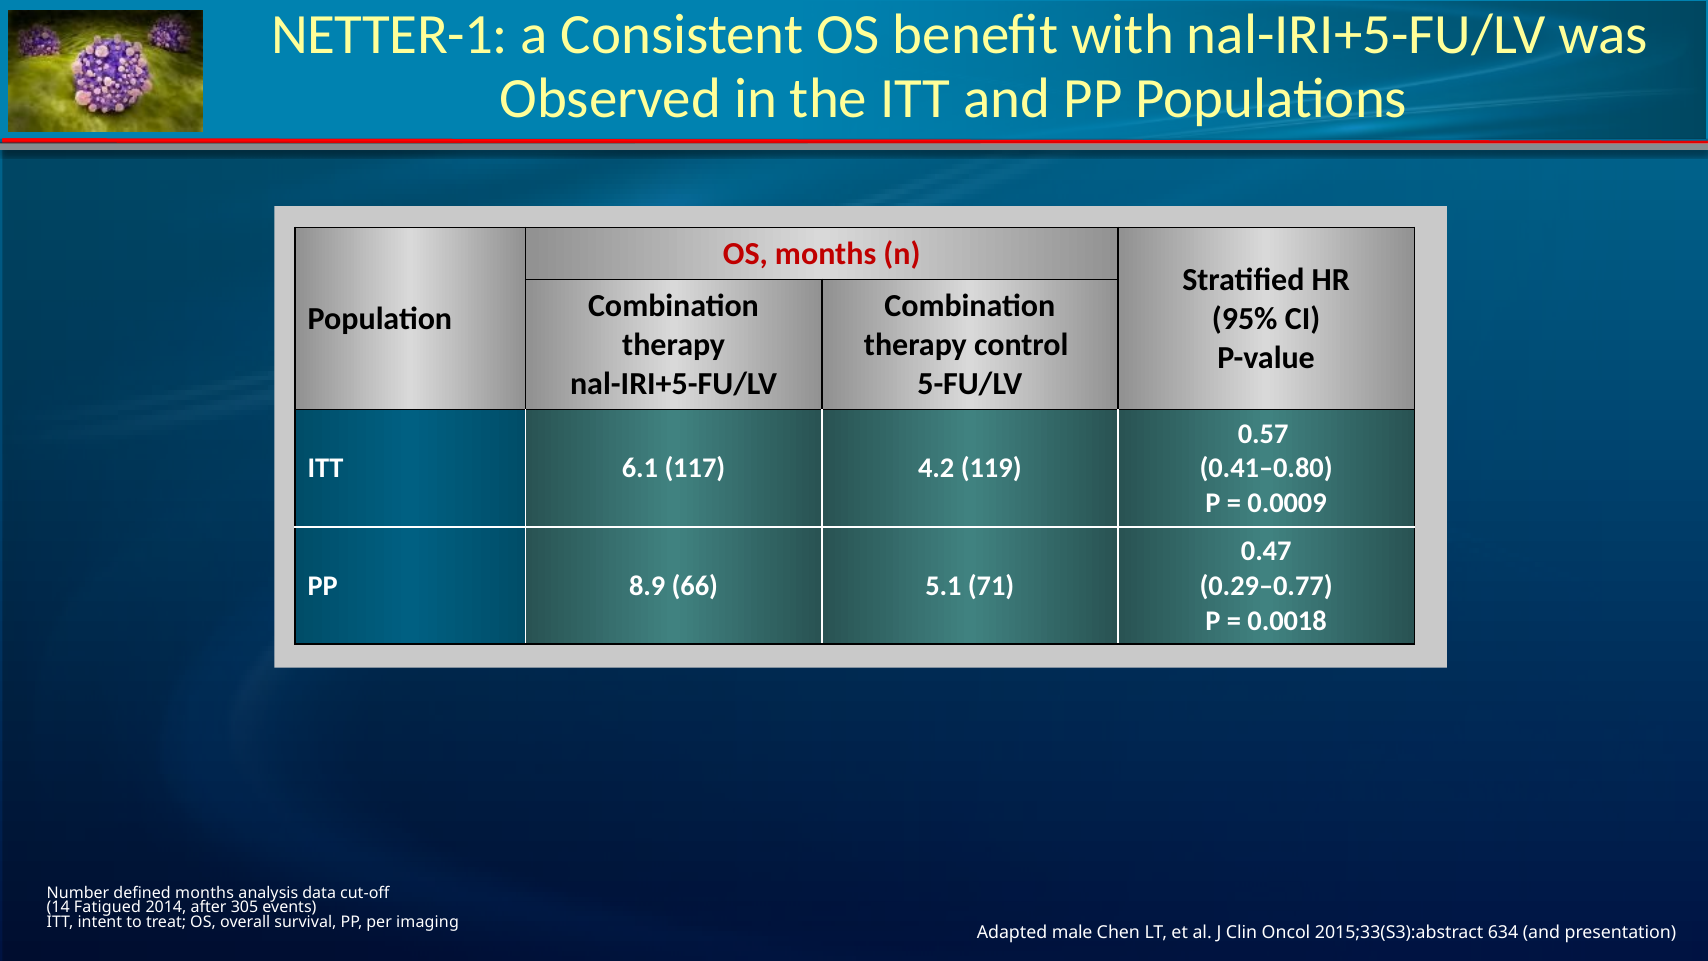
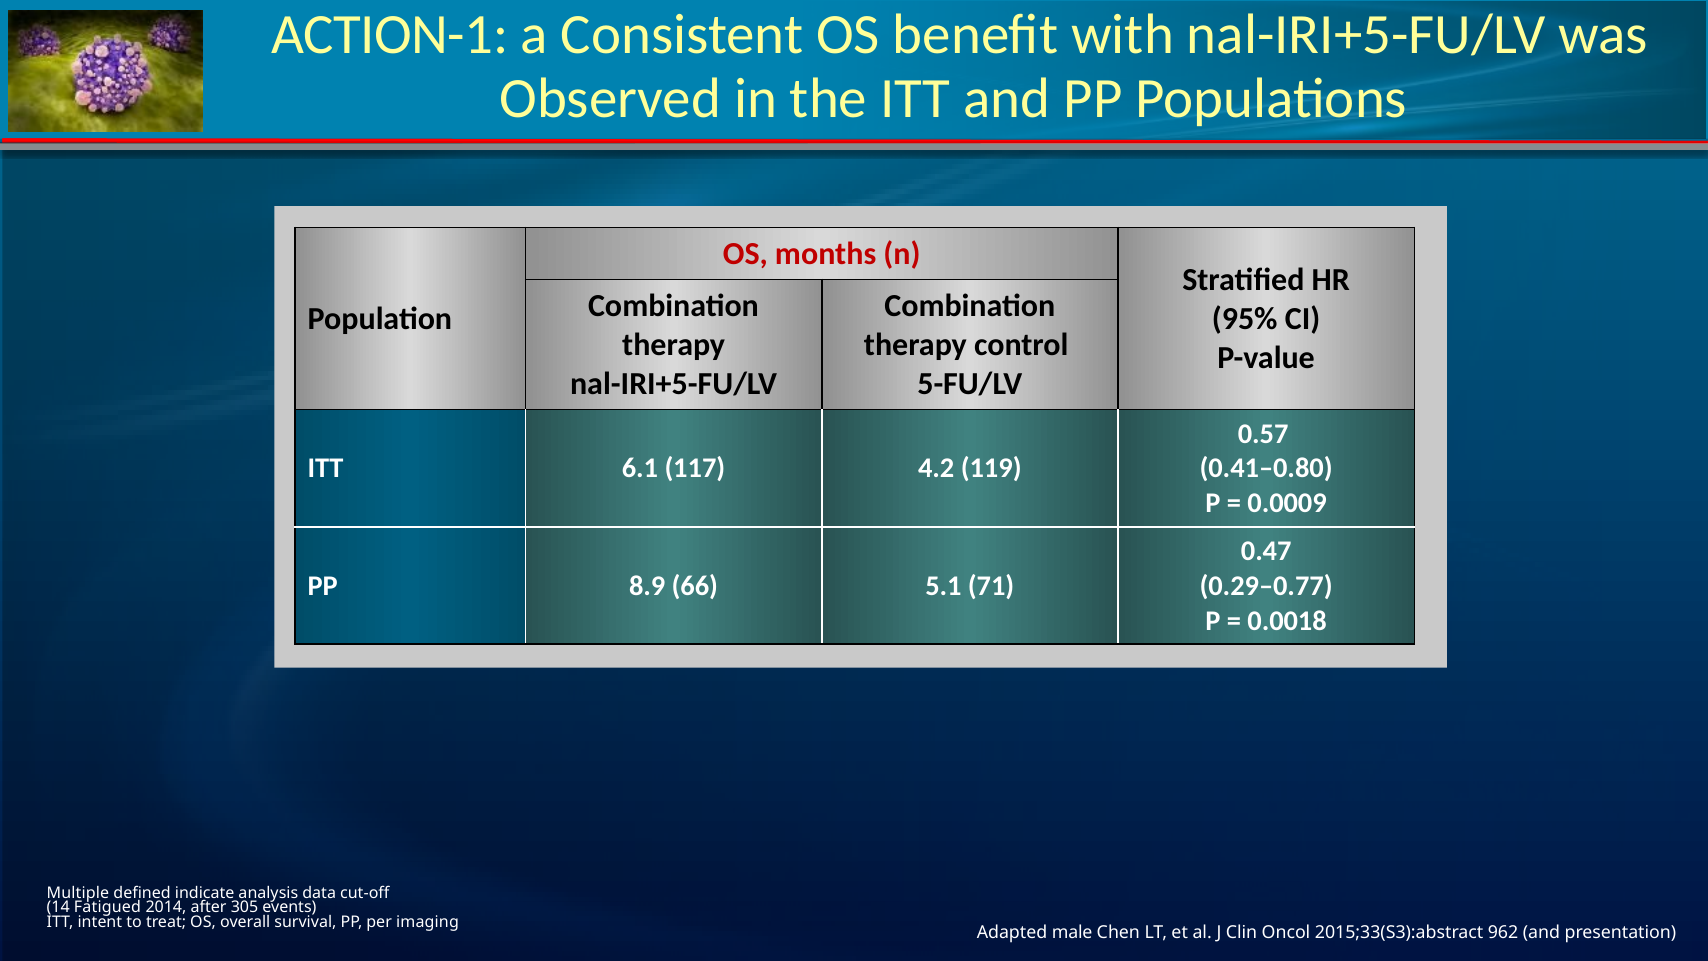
NETTER-1: NETTER-1 -> ACTION-1 (390, 34)
Number: Number -> Multiple (78, 893)
defined months: months -> indicate (205, 893)
634: 634 -> 962 (1503, 933)
